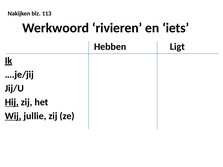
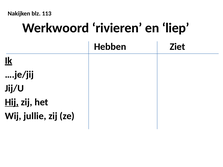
iets: iets -> liep (176, 28)
Ligt: Ligt -> Ziet (177, 47)
Wij underline: present -> none (13, 116)
